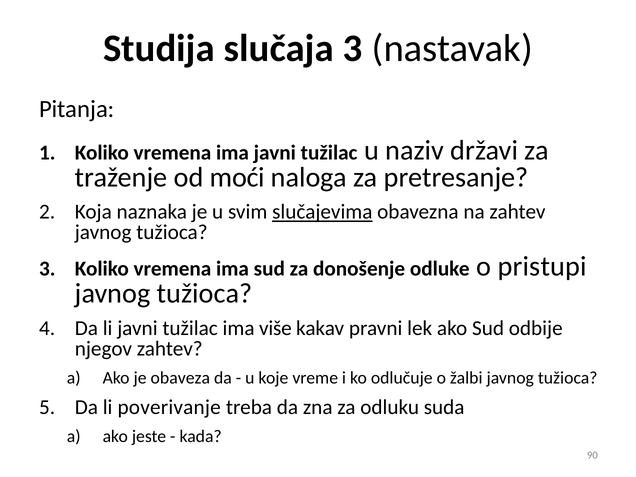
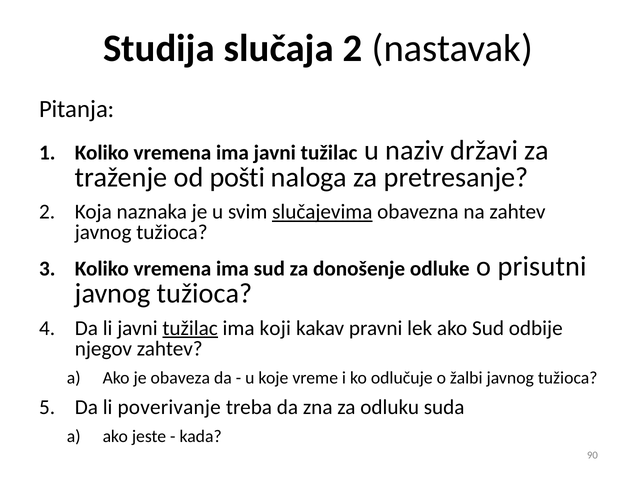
slučaja 3: 3 -> 2 (353, 48)
moći: moći -> pošti (237, 177)
pristupi: pristupi -> prisutni (542, 266)
tužilac underline: none -> present (190, 328)
više: više -> koji (275, 328)
